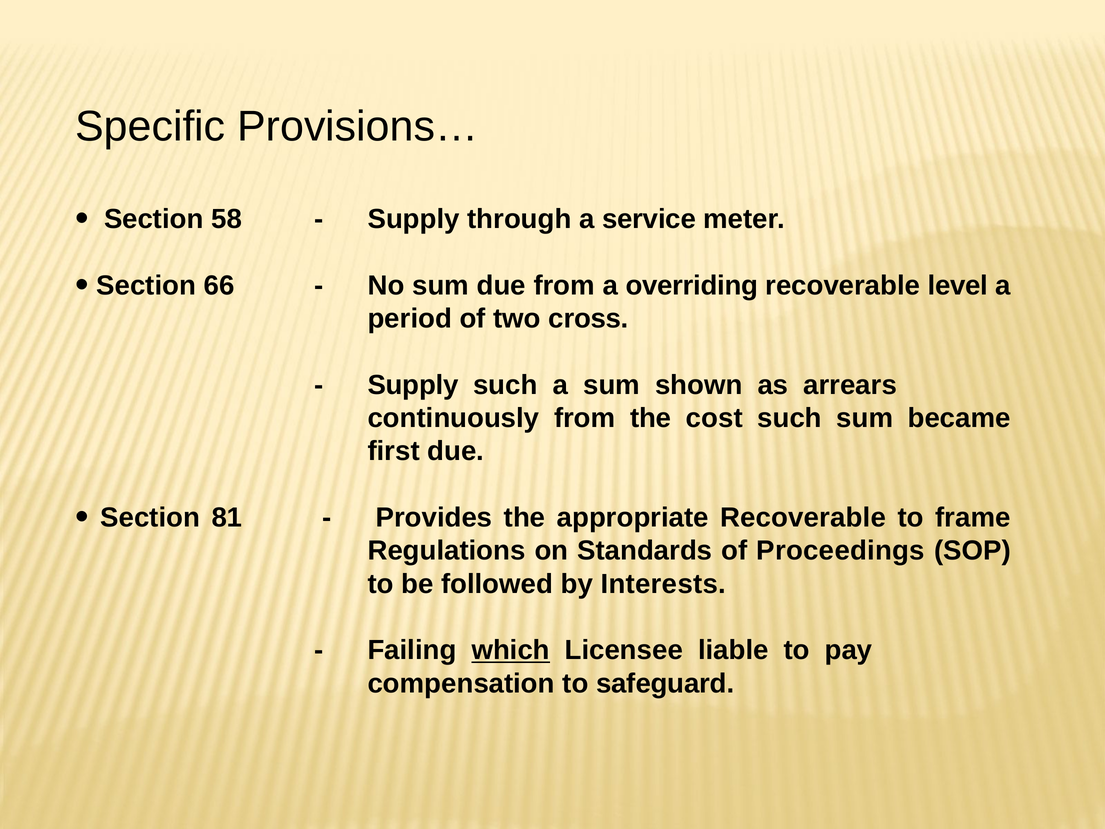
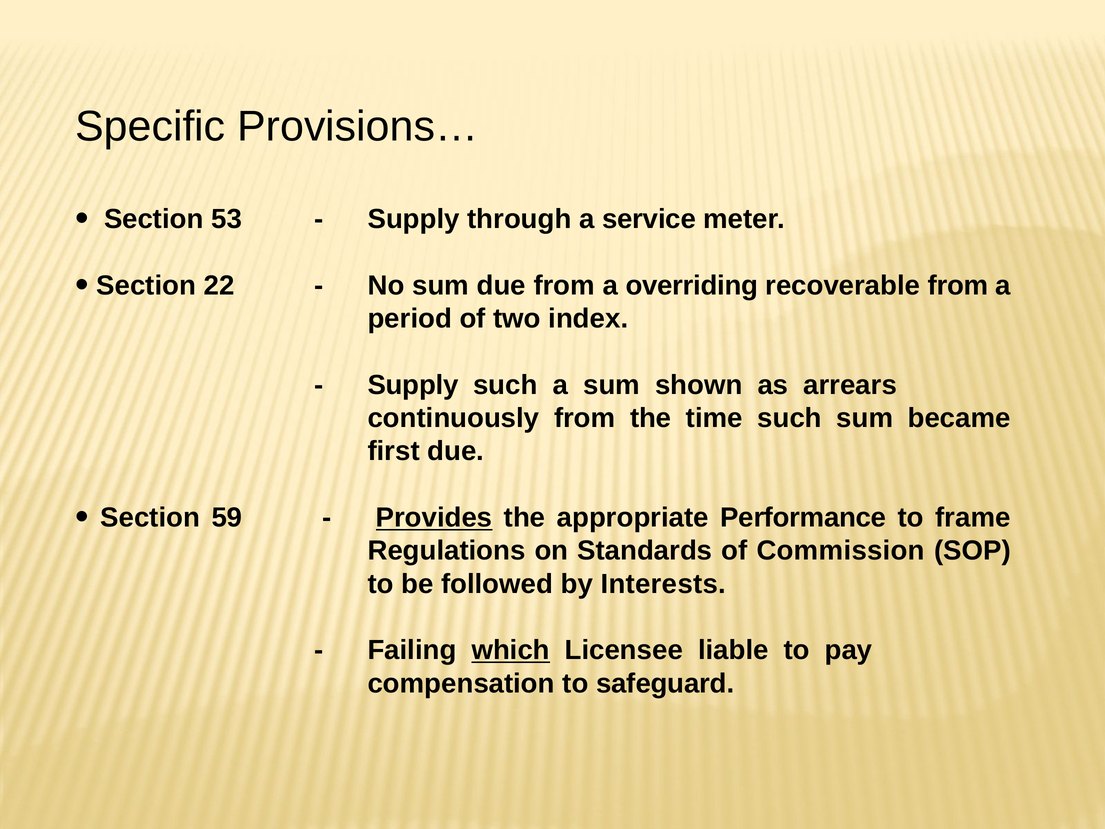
58: 58 -> 53 (227, 219)
66: 66 -> 22 (219, 285)
recoverable level: level -> from (958, 285)
cross: cross -> index (588, 319)
cost: cost -> time (714, 418)
81: 81 -> 59 (227, 518)
Provides underline: none -> present (434, 518)
appropriate Recoverable: Recoverable -> Performance (803, 518)
Proceedings: Proceedings -> Commission (841, 551)
